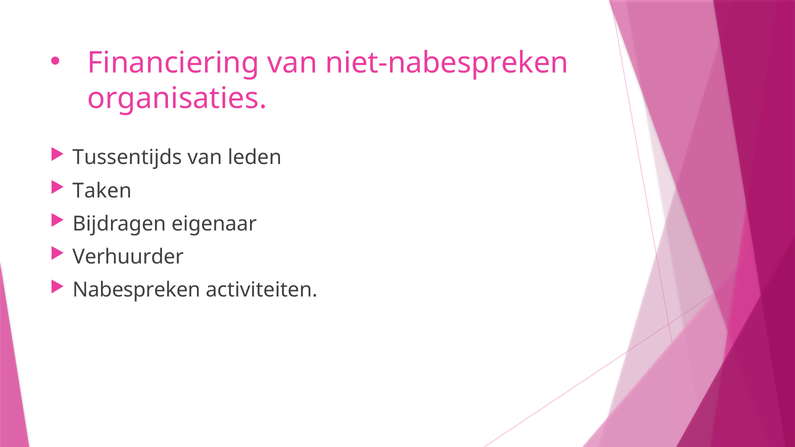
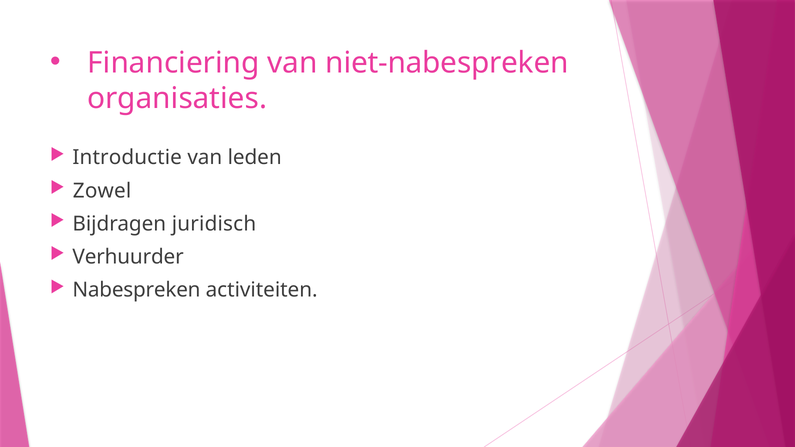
Tussentijds: Tussentijds -> Introductie (127, 158)
Taken: Taken -> Zowel (102, 191)
eigenaar: eigenaar -> juridisch (214, 224)
